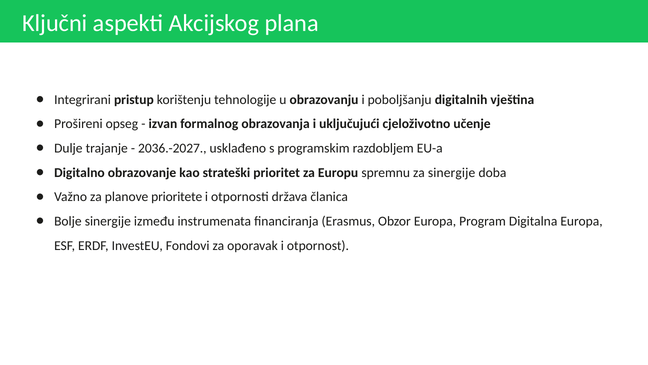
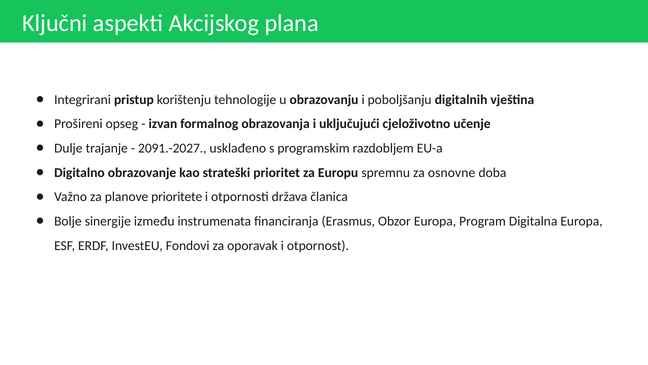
2036.-2027: 2036.-2027 -> 2091.-2027 (172, 148)
za sinergije: sinergije -> osnovne (452, 172)
